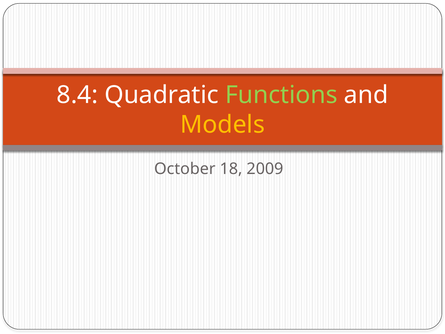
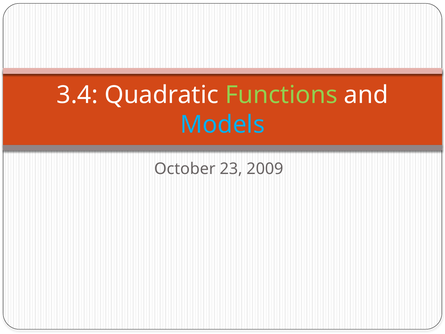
8.4: 8.4 -> 3.4 (77, 95)
Models colour: yellow -> light blue (223, 125)
18: 18 -> 23 (231, 169)
